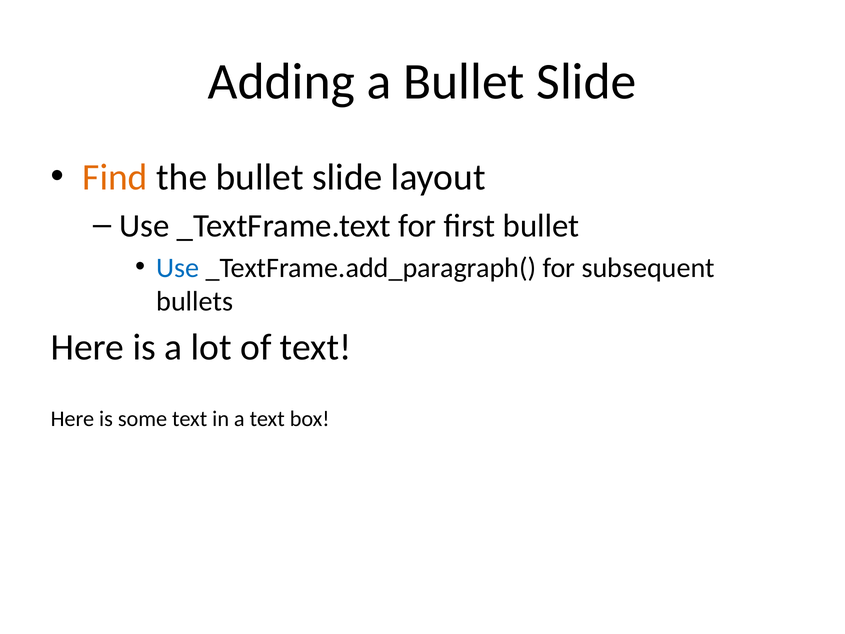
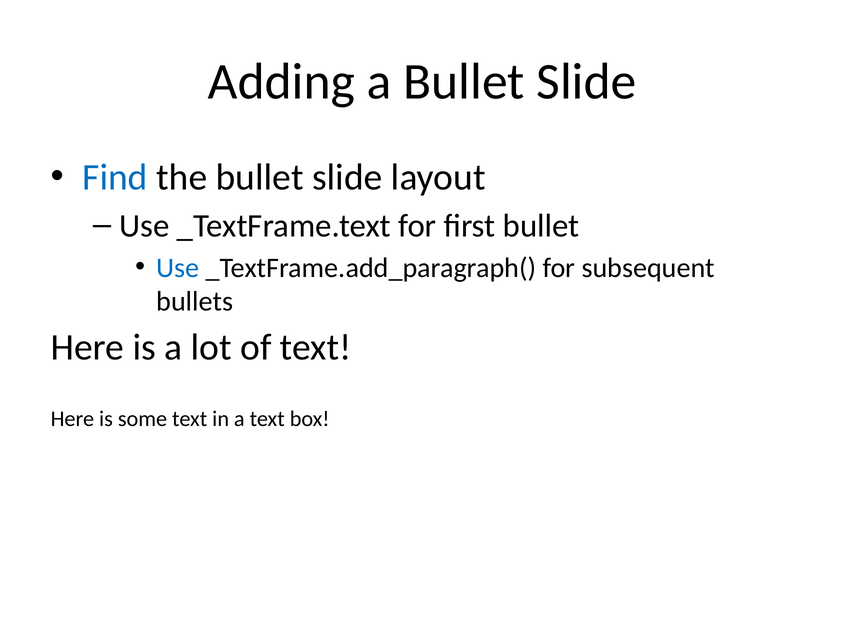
Find colour: orange -> blue (115, 177)
